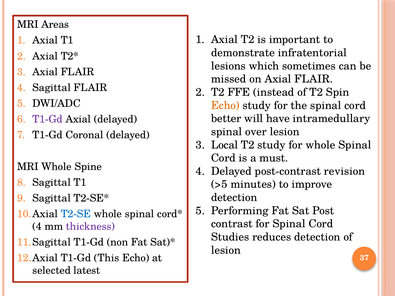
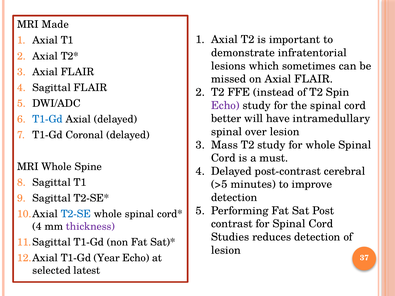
Areas: Areas -> Made (55, 25)
Echo colour: orange -> purple (225, 105)
T1-Gd colour: purple -> blue (48, 119)
Local: Local -> Mass (224, 145)
revision: revision -> cerebral (345, 171)
This: This -> Year (107, 258)
